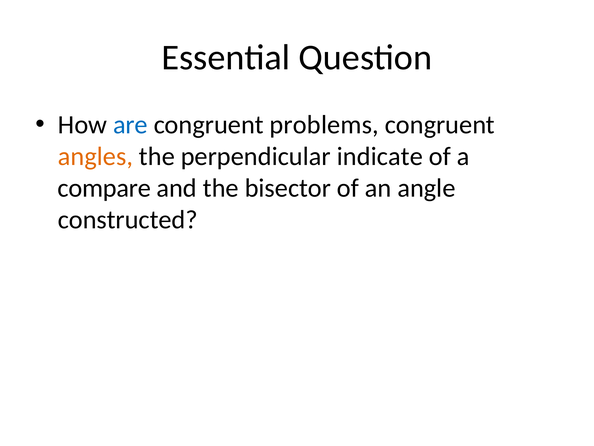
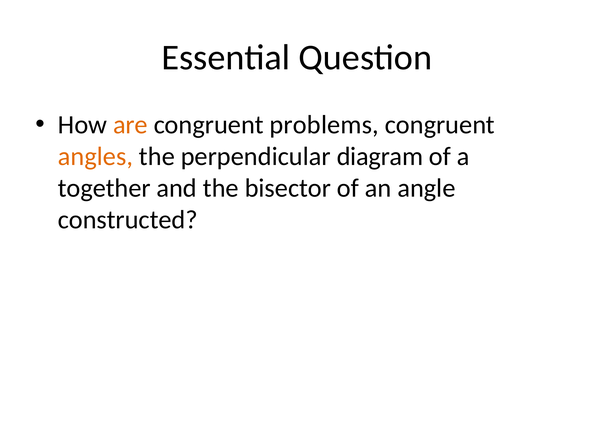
are colour: blue -> orange (130, 125)
indicate: indicate -> diagram (380, 156)
compare: compare -> together (104, 188)
